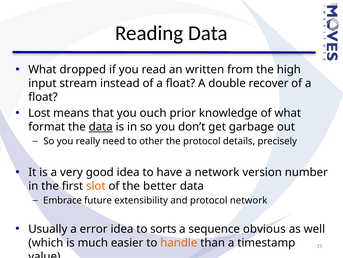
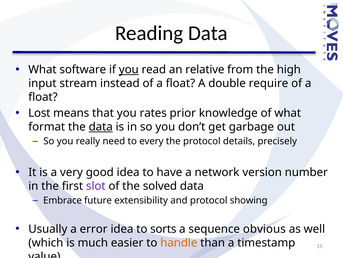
dropped: dropped -> software (83, 69)
you underline: none -> present (129, 69)
written: written -> relative (205, 69)
recover: recover -> require (268, 83)
ouch: ouch -> rates (153, 113)
other: other -> every (151, 141)
slot colour: orange -> purple (96, 186)
better: better -> solved (160, 186)
protocol network: network -> showing (249, 200)
